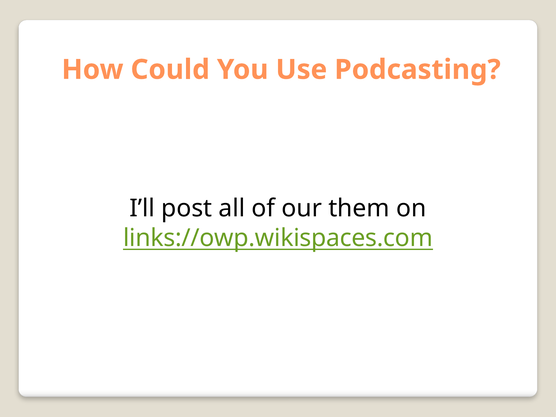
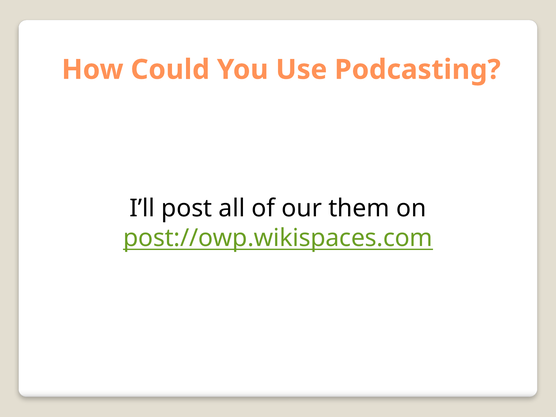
links://owp.wikispaces.com: links://owp.wikispaces.com -> post://owp.wikispaces.com (278, 238)
